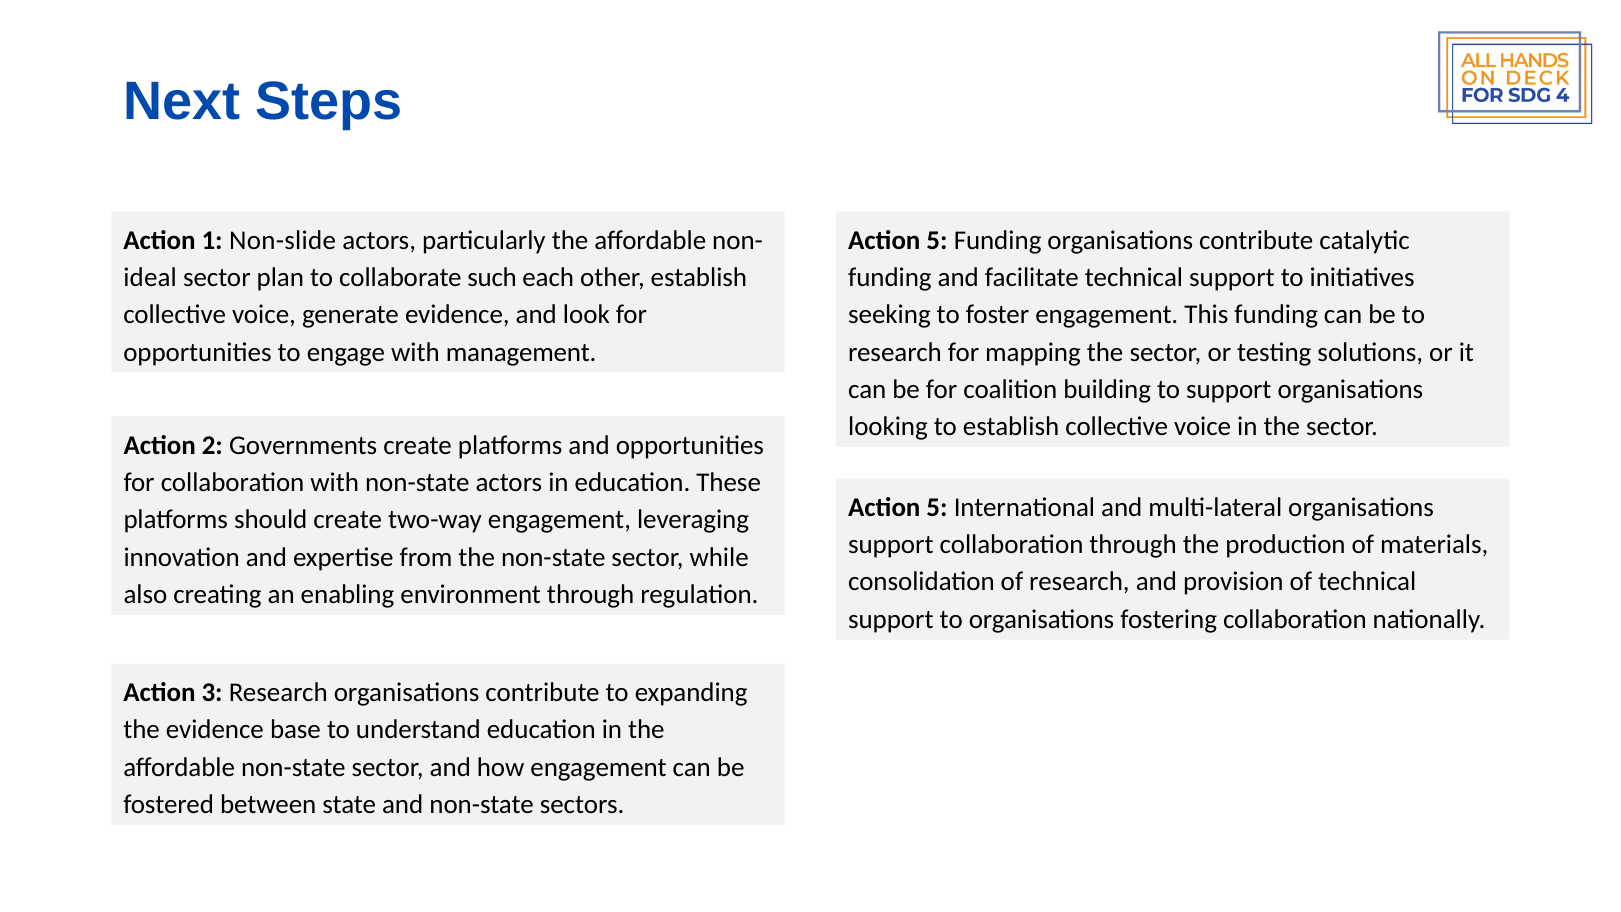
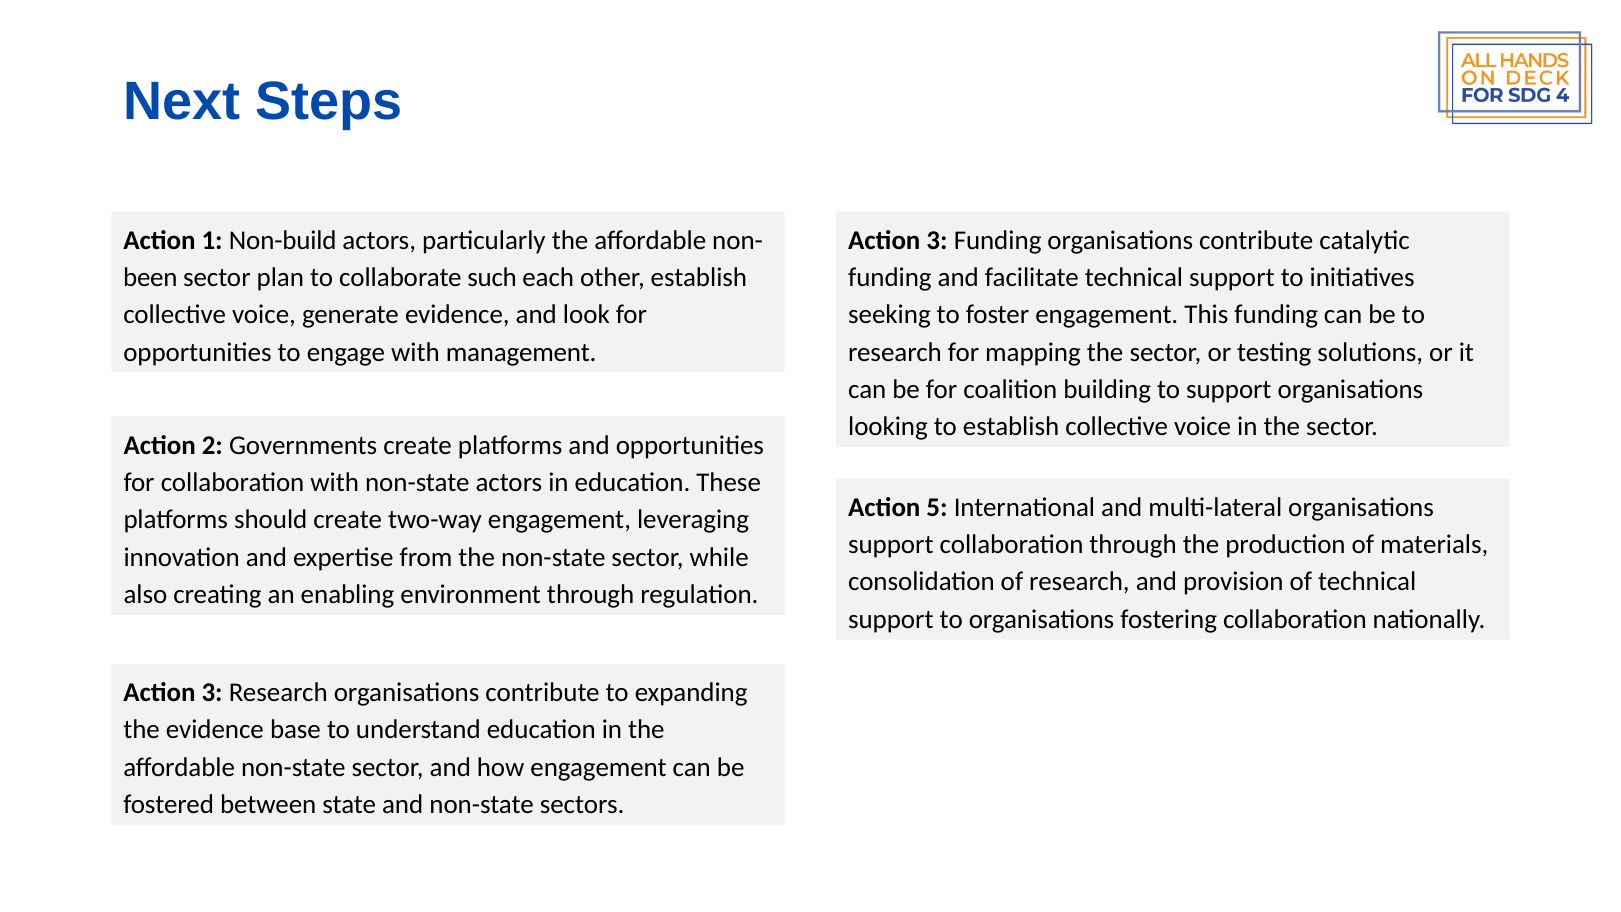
Non-slide: Non-slide -> Non-build (283, 240)
5: 5 -> 3 (937, 240)
ideal: ideal -> been (150, 278)
